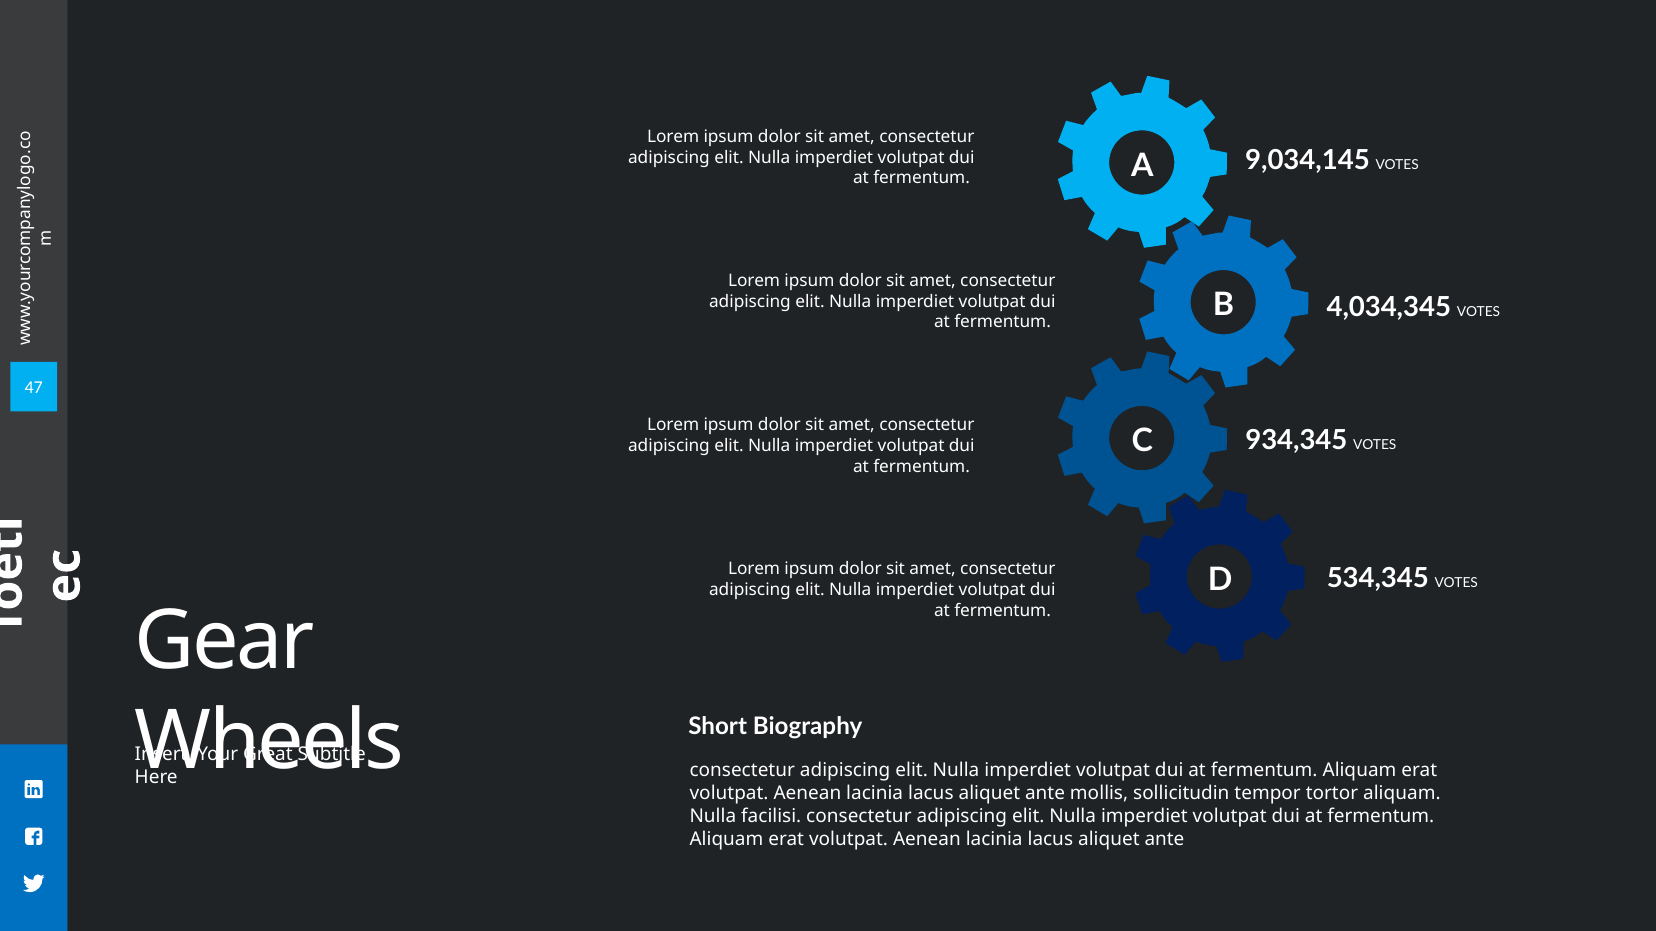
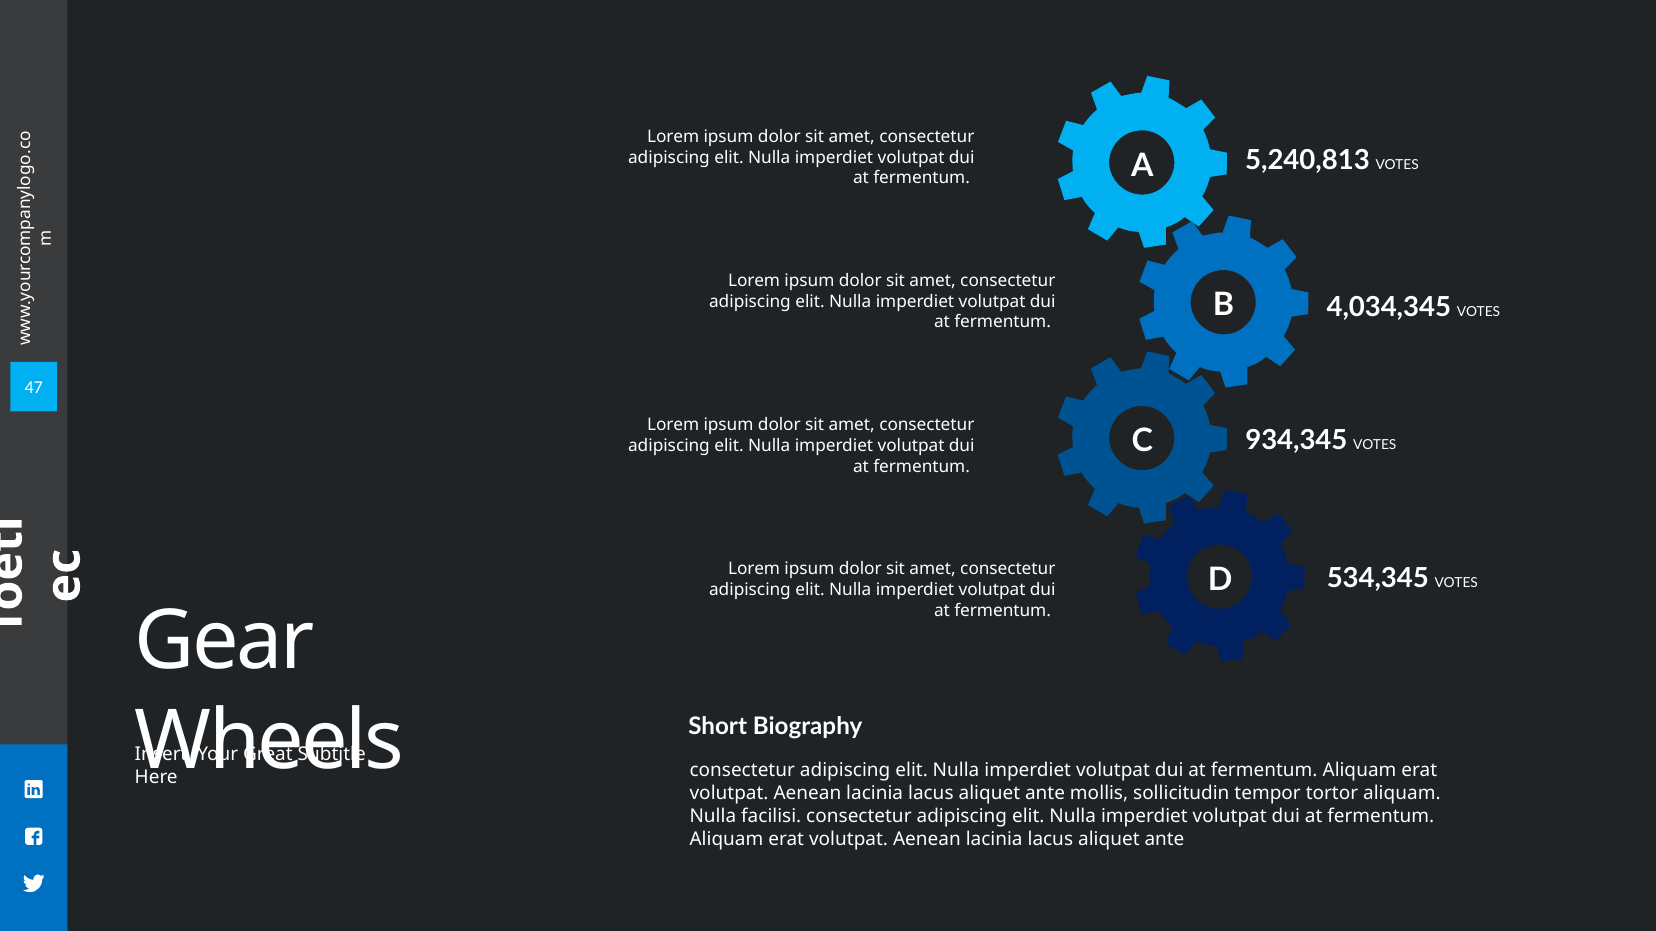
9,034,145: 9,034,145 -> 5,240,813 (1307, 161)
